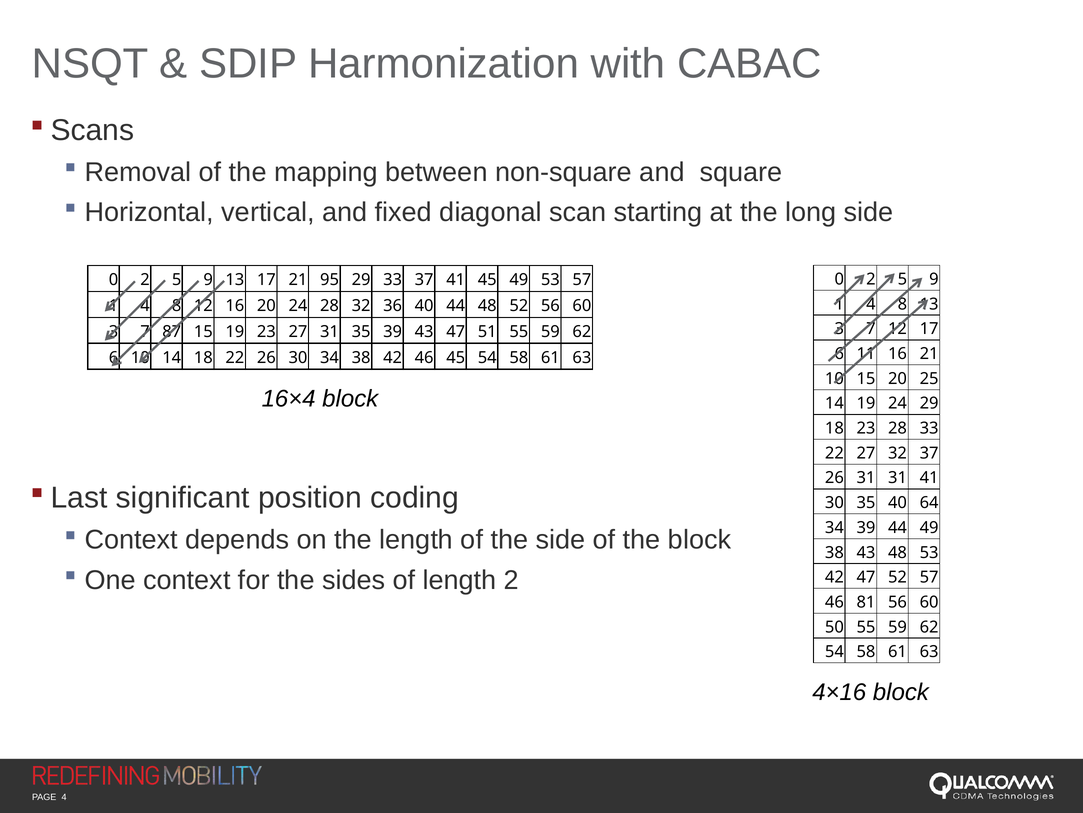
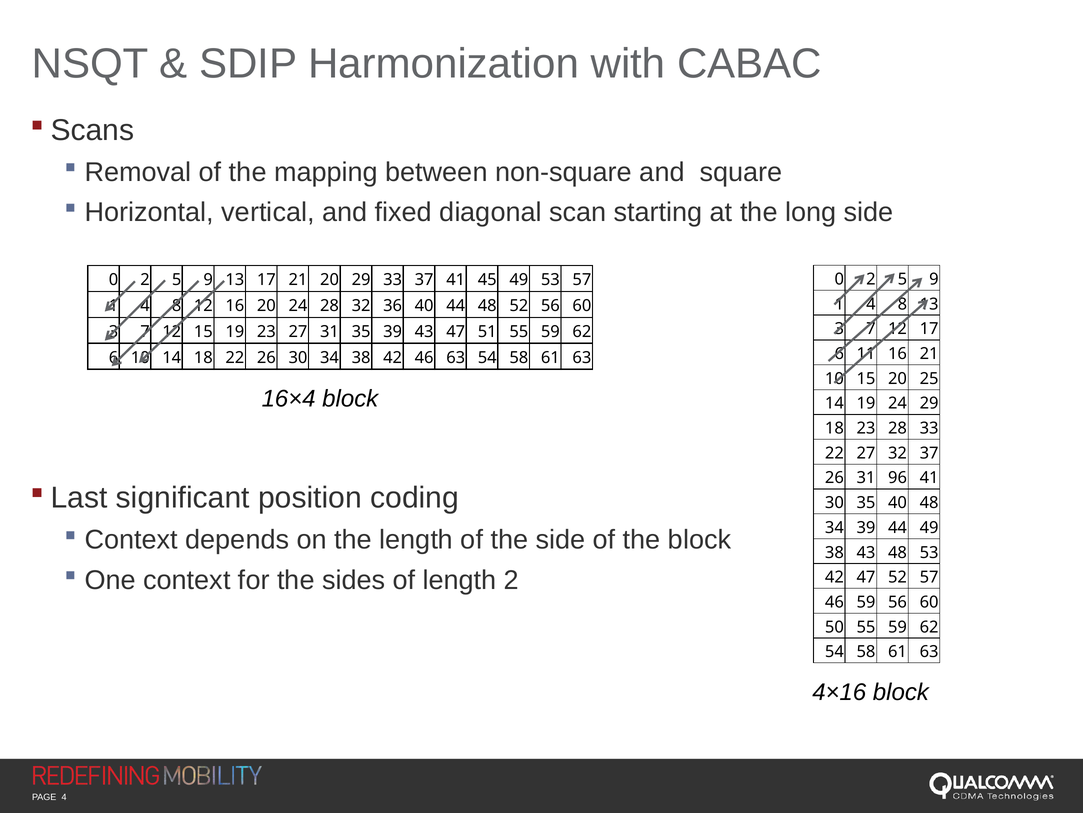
21 95: 95 -> 20 (330, 280)
87: 87 -> 12 (172, 332)
46 45: 45 -> 63 (456, 358)
31 31: 31 -> 96 (898, 478)
40 64: 64 -> 48 (929, 502)
46 81: 81 -> 59 (866, 602)
